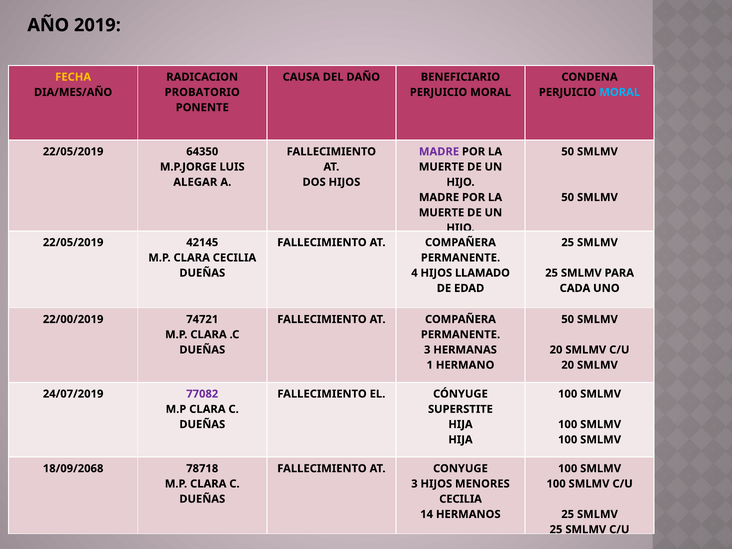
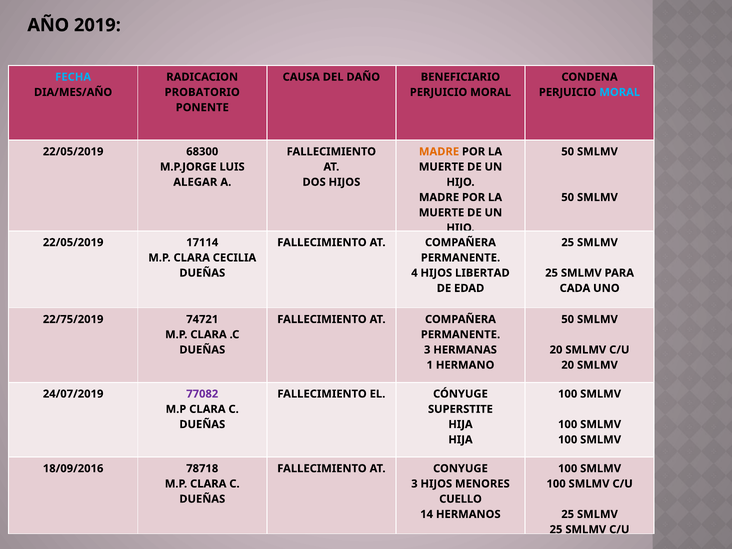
FECHA colour: yellow -> light blue (73, 77)
64350: 64350 -> 68300 (202, 152)
MADRE colour: purple -> orange (439, 152)
42145: 42145 -> 17114 (202, 242)
LLAMADO: LLAMADO -> LIBERTAD (482, 273)
22/00/2019: 22/00/2019 -> 22/75/2019 (73, 319)
18/09/2068: 18/09/2068 -> 18/09/2016 (73, 469)
CECILIA: CECILIA -> CUELLO (461, 499)
